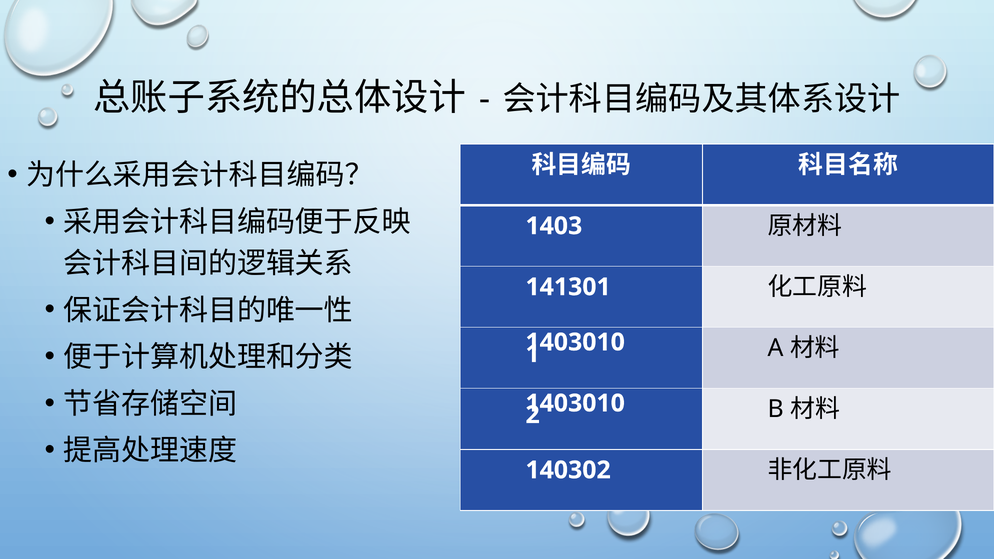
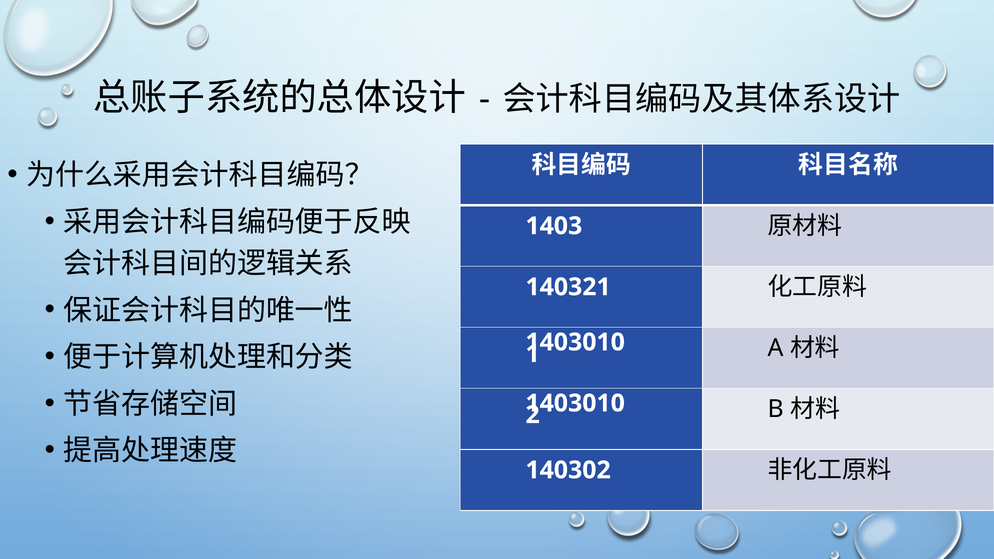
141301: 141301 -> 140321 (568, 287)
